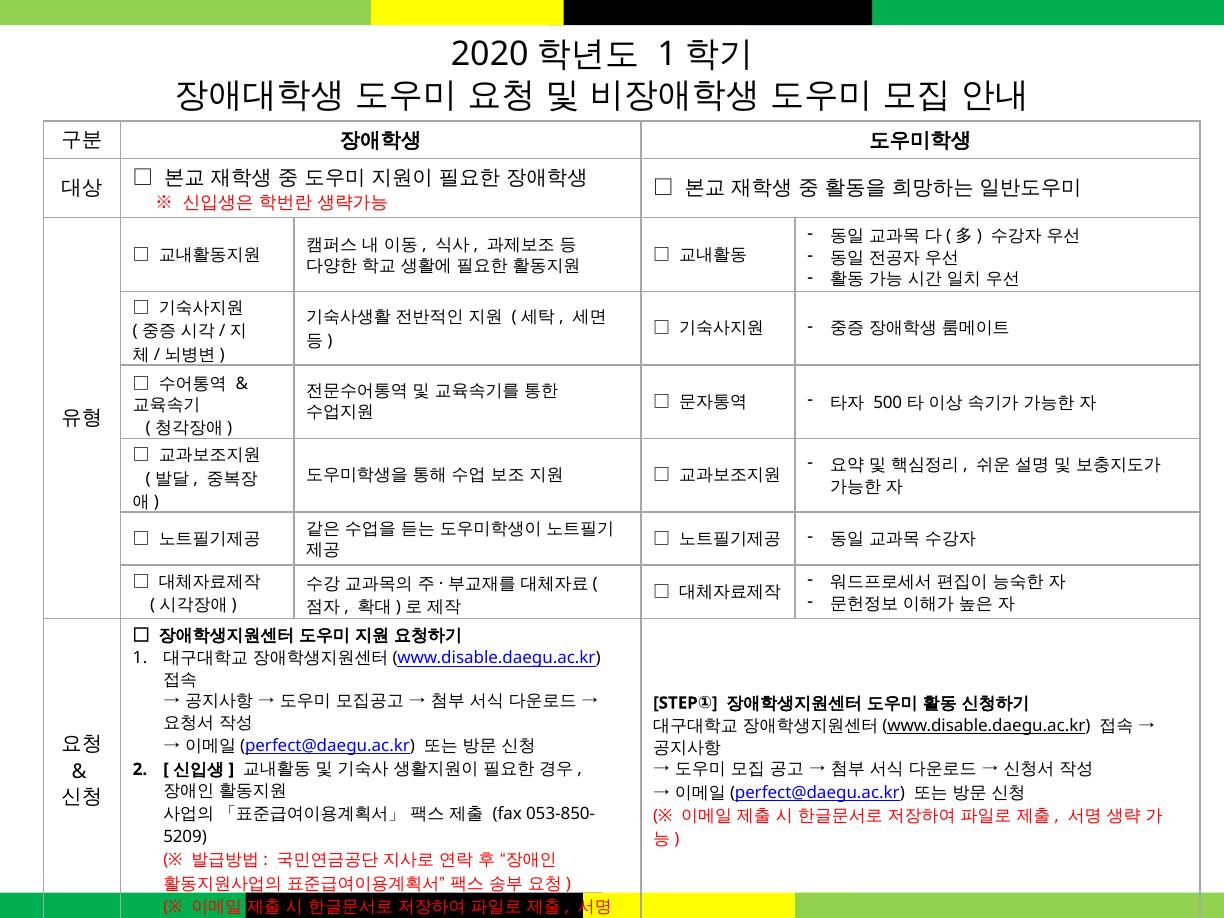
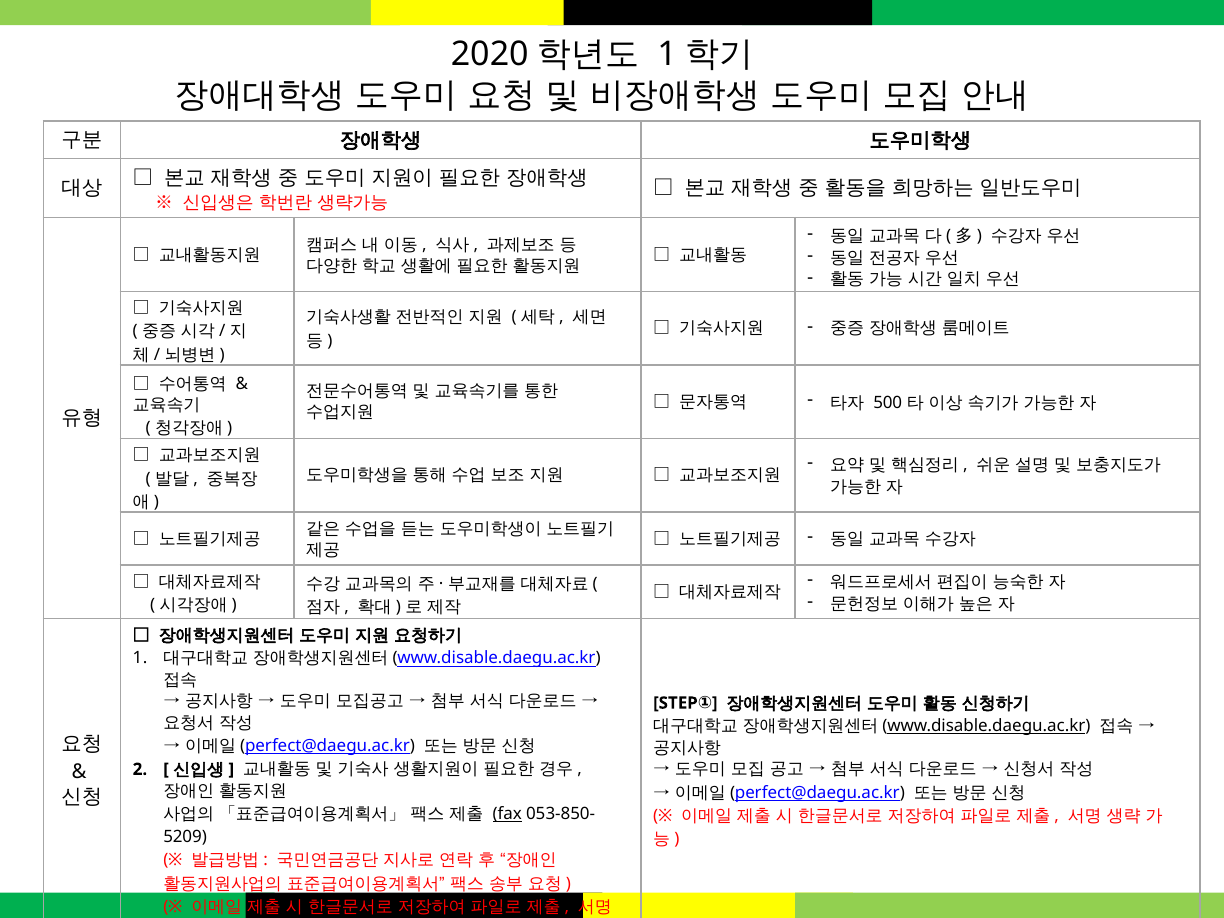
fax underline: none -> present (507, 814)
